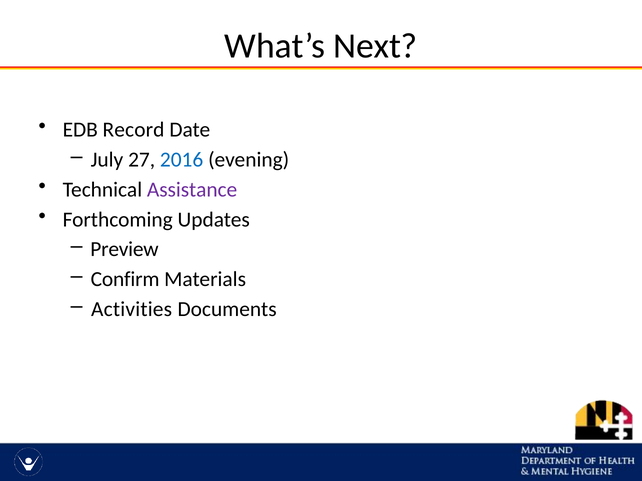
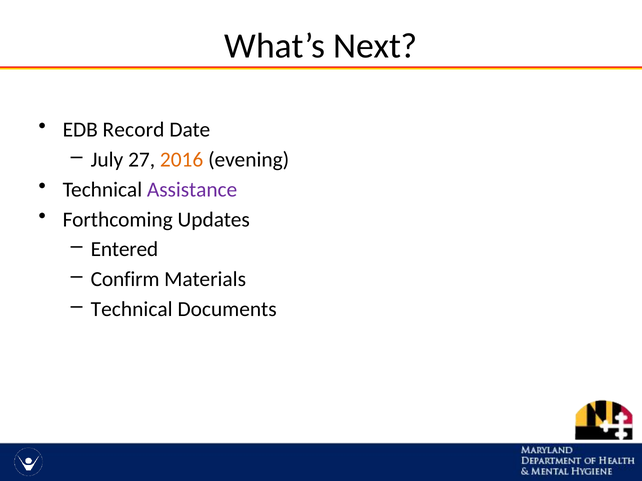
2016 colour: blue -> orange (182, 160)
Preview: Preview -> Entered (124, 250)
Activities: Activities -> Technical (132, 310)
